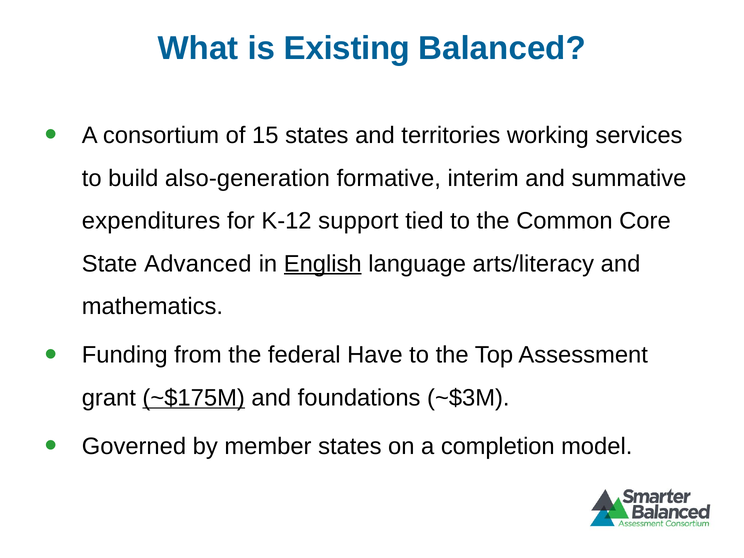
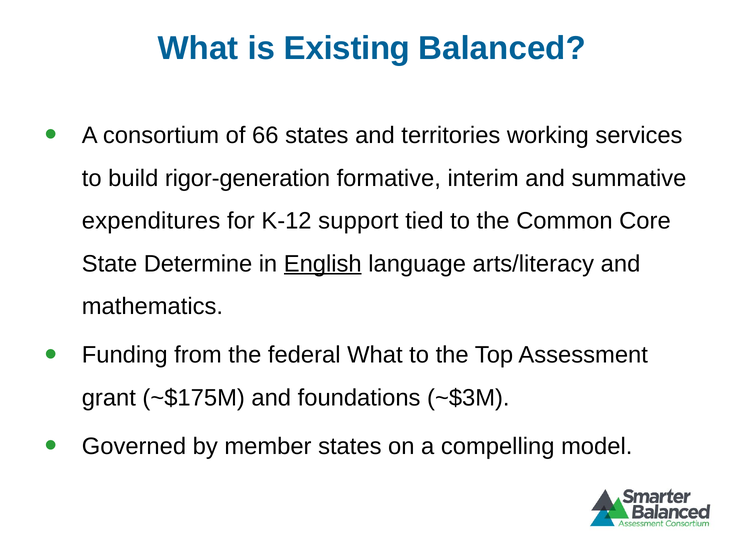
15: 15 -> 66 (265, 136)
also-generation: also-generation -> rigor-generation (248, 178)
Advanced: Advanced -> Determine (198, 264)
federal Have: Have -> What (375, 355)
~$175M underline: present -> none (194, 398)
completion: completion -> compelling (498, 446)
